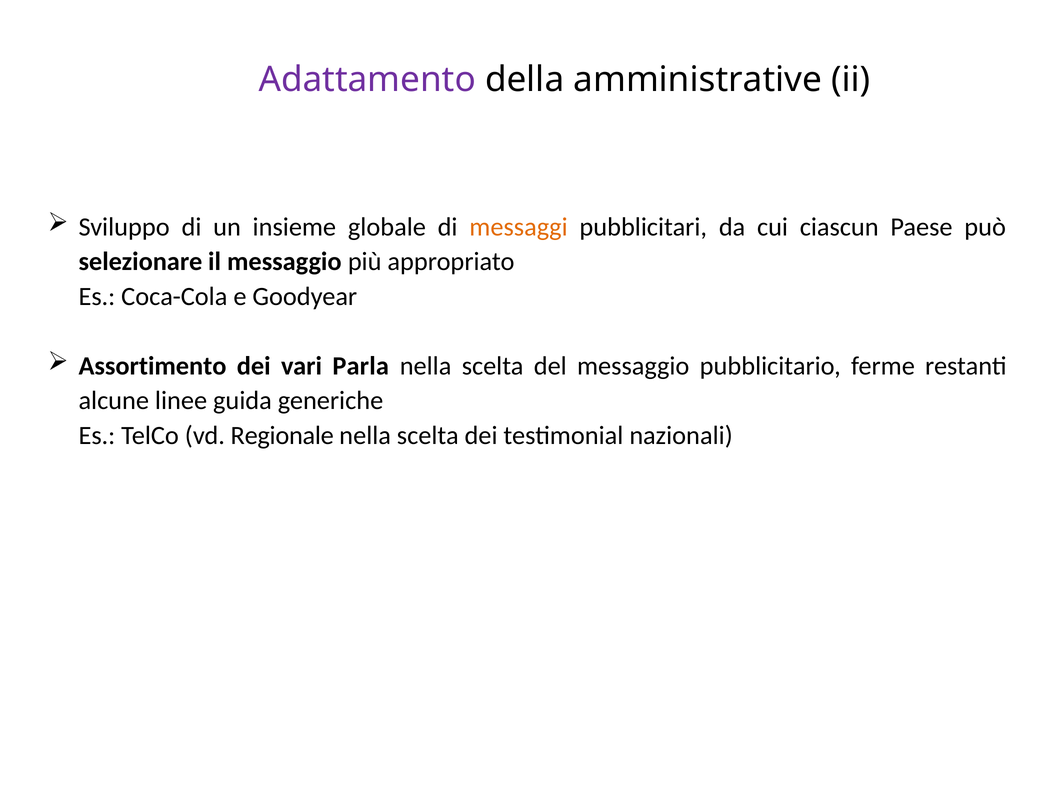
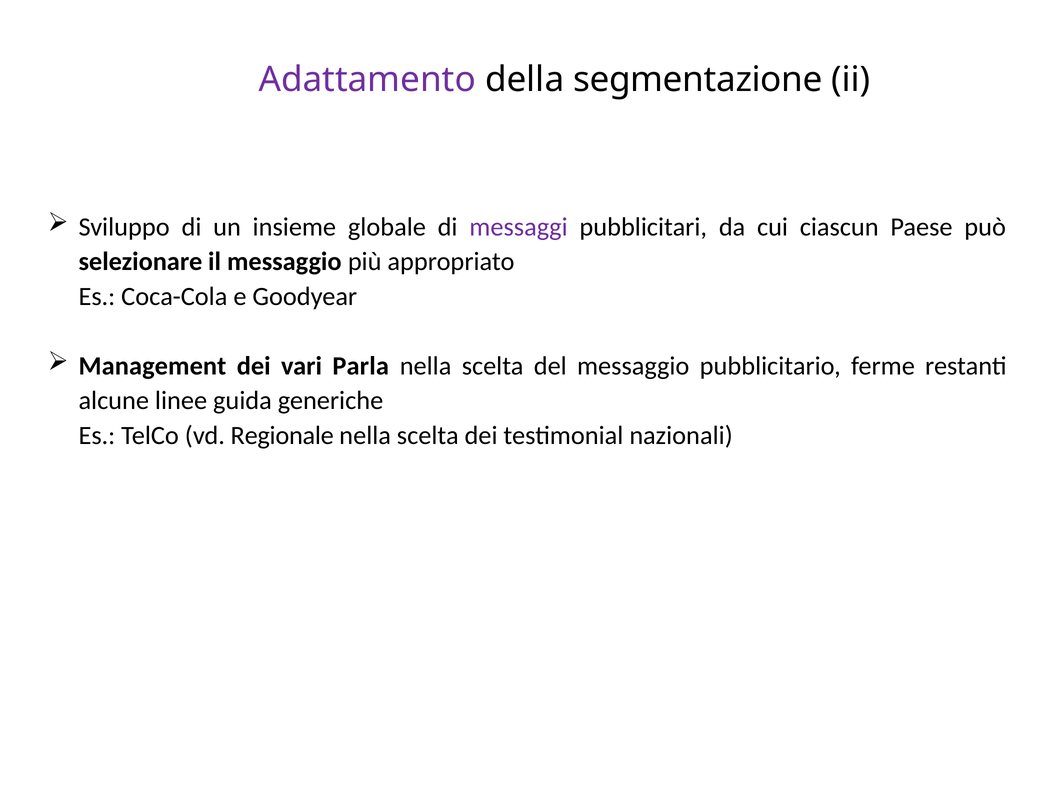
amministrative: amministrative -> segmentazione (698, 80)
messaggi colour: orange -> purple (519, 227)
Assortimento: Assortimento -> Management (152, 366)
